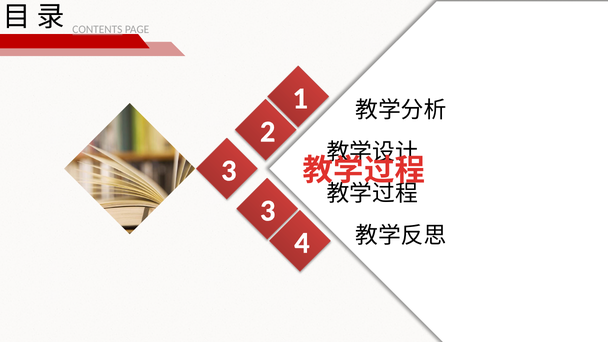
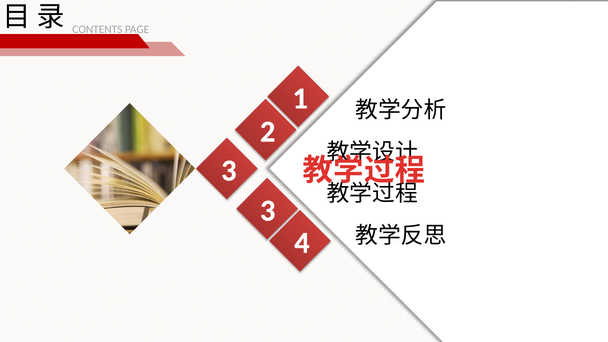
CONTENTS underline: present -> none (97, 30)
